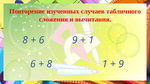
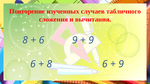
1: 1 -> 9 (91, 40)
8 1: 1 -> 6 (105, 64)
